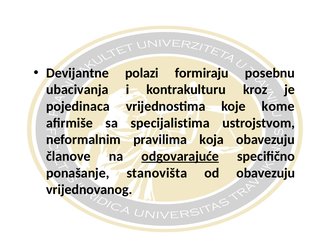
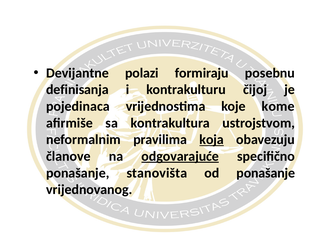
ubacivanja: ubacivanja -> definisanja (77, 90)
kroz: kroz -> čijoj (255, 90)
specijalistima: specijalistima -> kontrakultura (170, 123)
koja underline: none -> present (212, 140)
od obavezuju: obavezuju -> ponašanje (266, 173)
